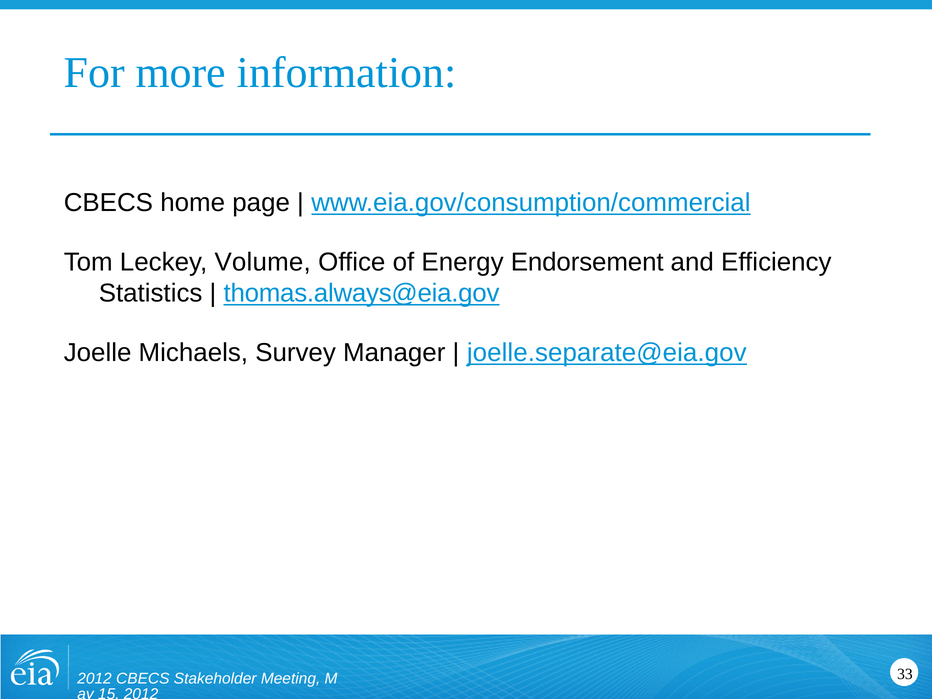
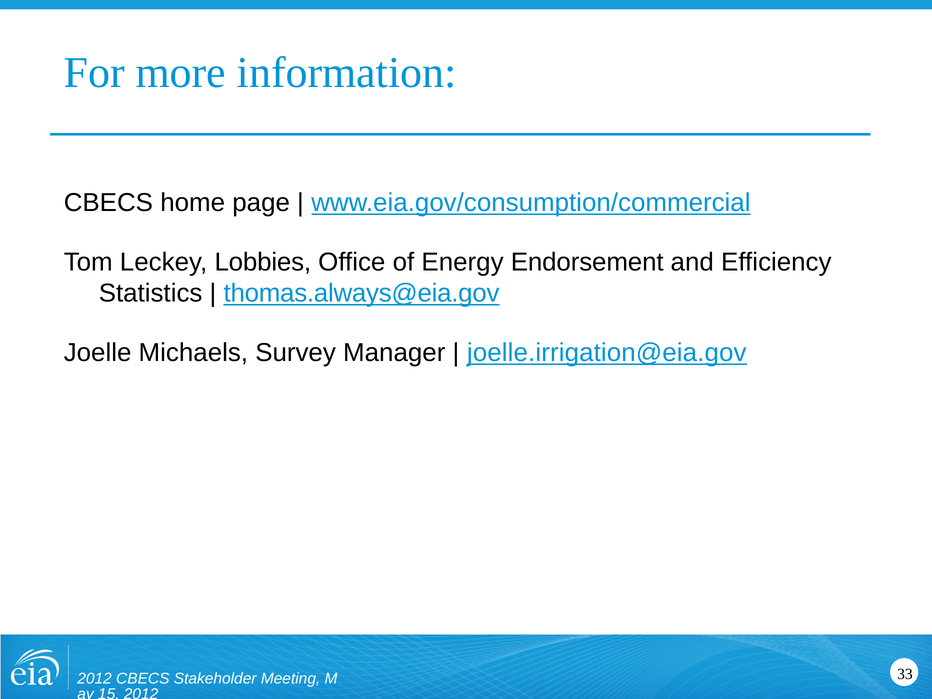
Volume: Volume -> Lobbies (263, 262)
joelle.separate@eia.gov: joelle.separate@eia.gov -> joelle.irrigation@eia.gov (607, 353)
